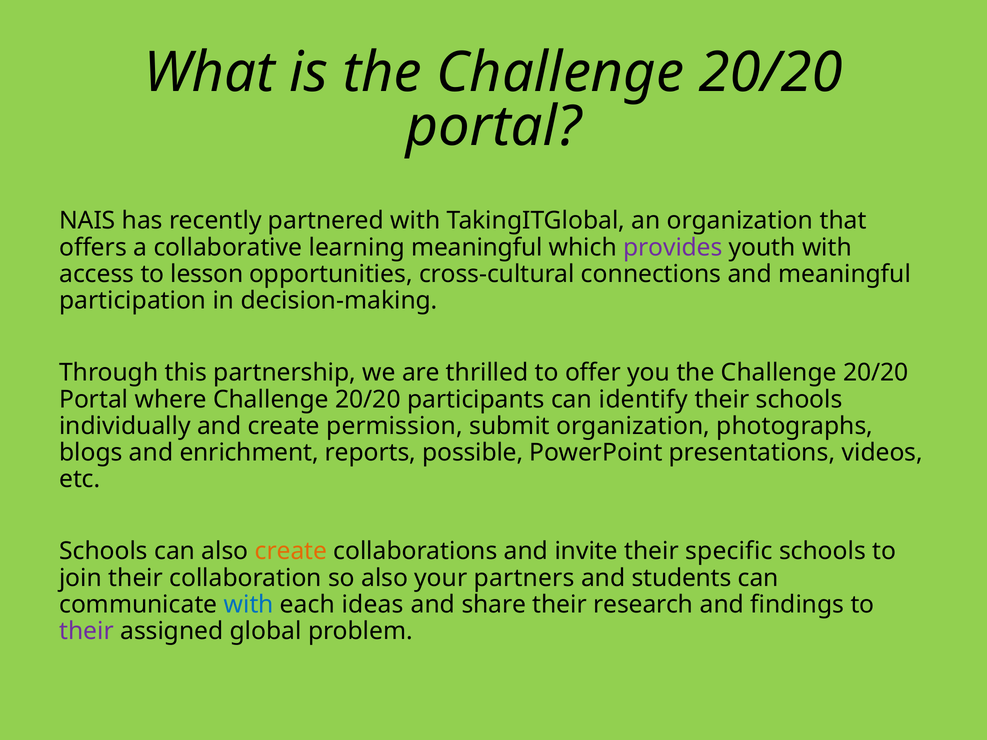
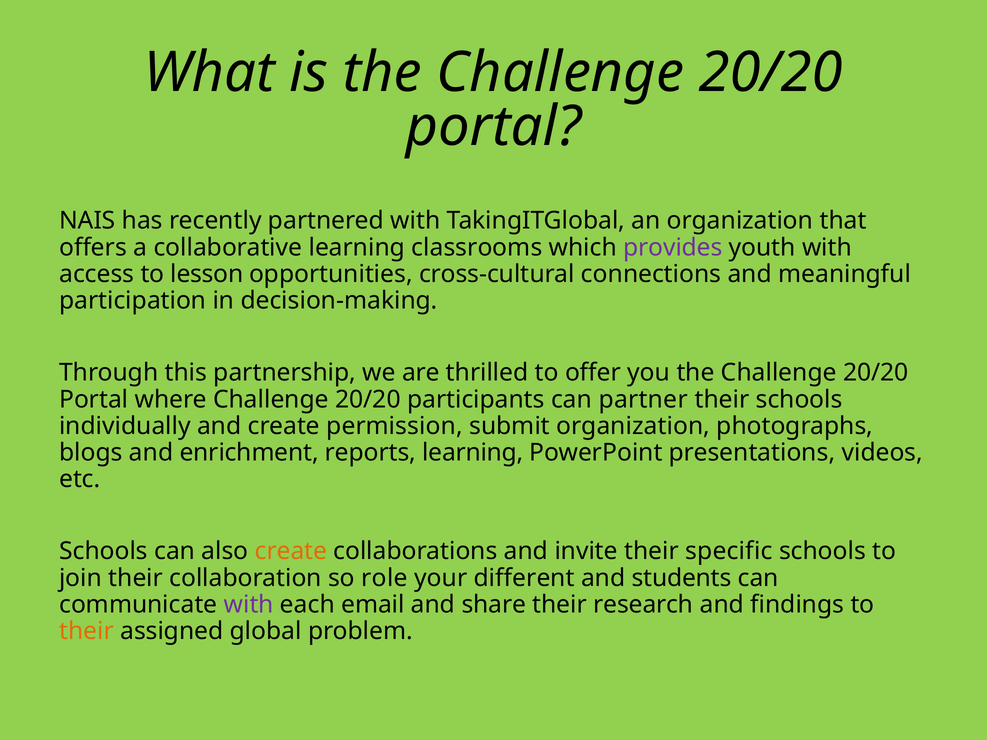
learning meaningful: meaningful -> classrooms (477, 248)
identify: identify -> partner (643, 400)
reports possible: possible -> learning (473, 453)
so also: also -> role (385, 578)
partners: partners -> different (524, 578)
with colour: blue -> purple (249, 605)
ideas: ideas -> email (373, 605)
their colour: purple -> orange (87, 632)
